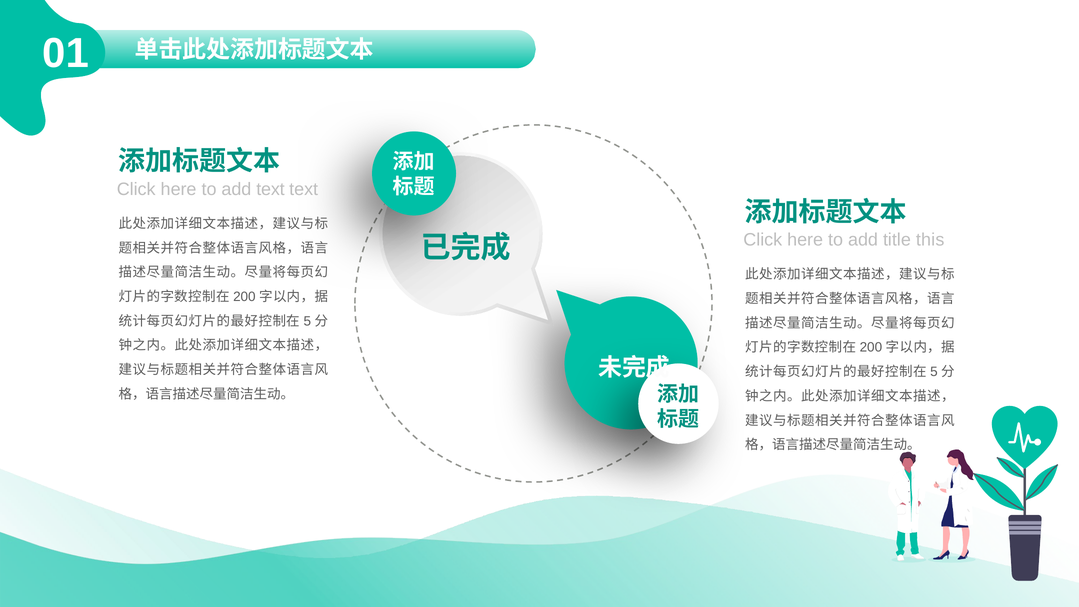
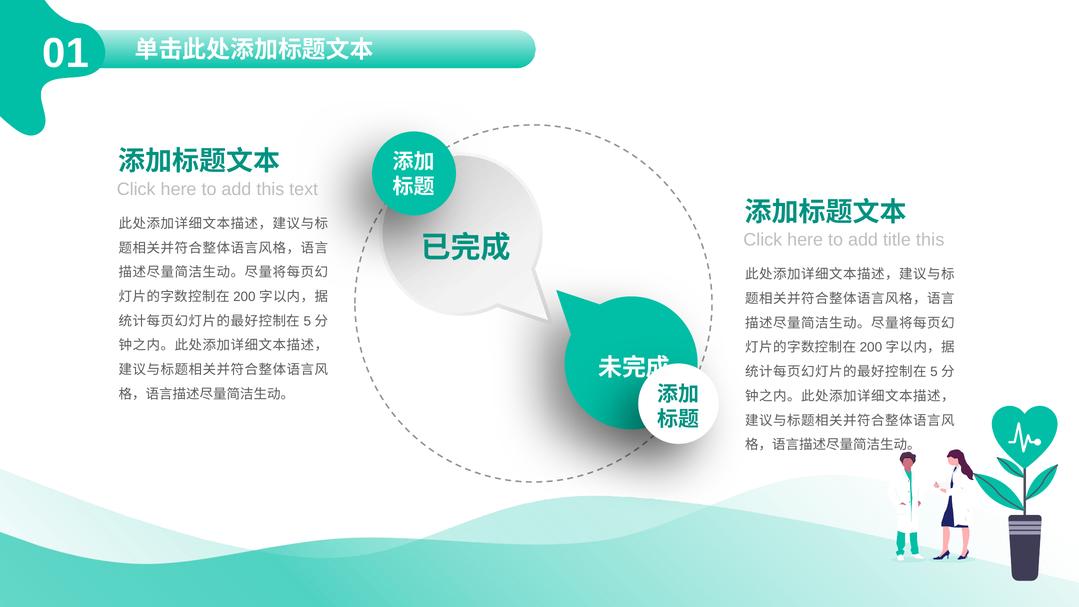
add text: text -> this (270, 189)
